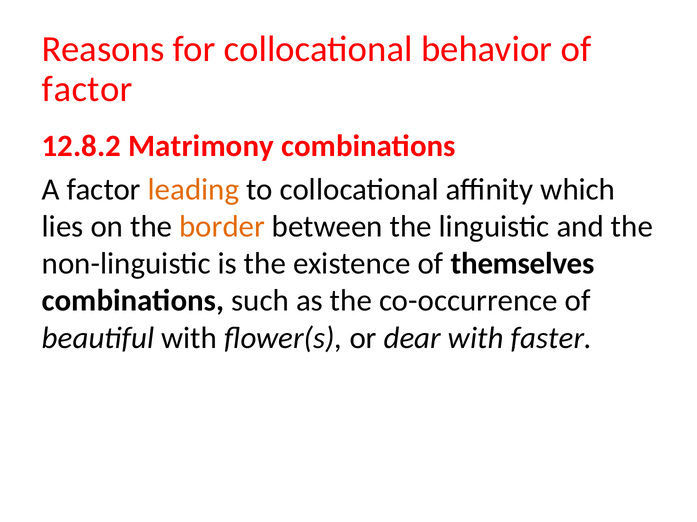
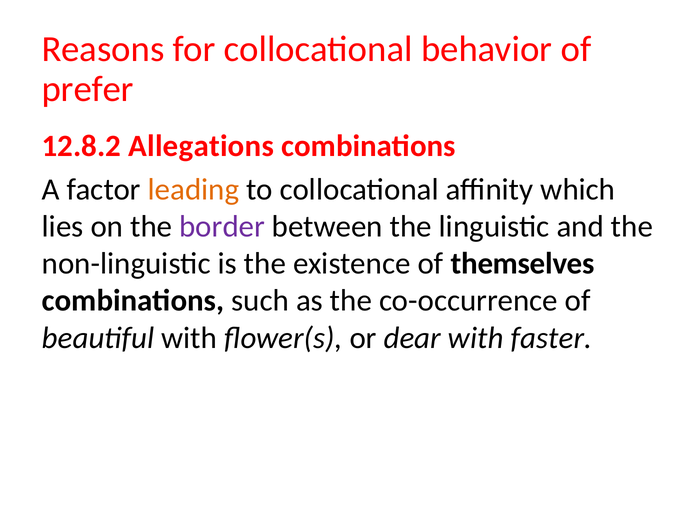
factor: factor -> prefer (88, 89)
Matrimony: Matrimony -> Allegations (201, 146)
border colour: orange -> purple (222, 227)
